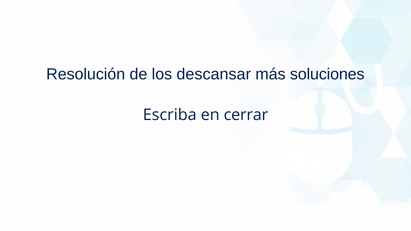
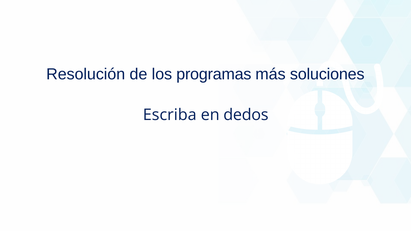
descansar: descansar -> programas (214, 74)
cerrar: cerrar -> dedos (246, 115)
